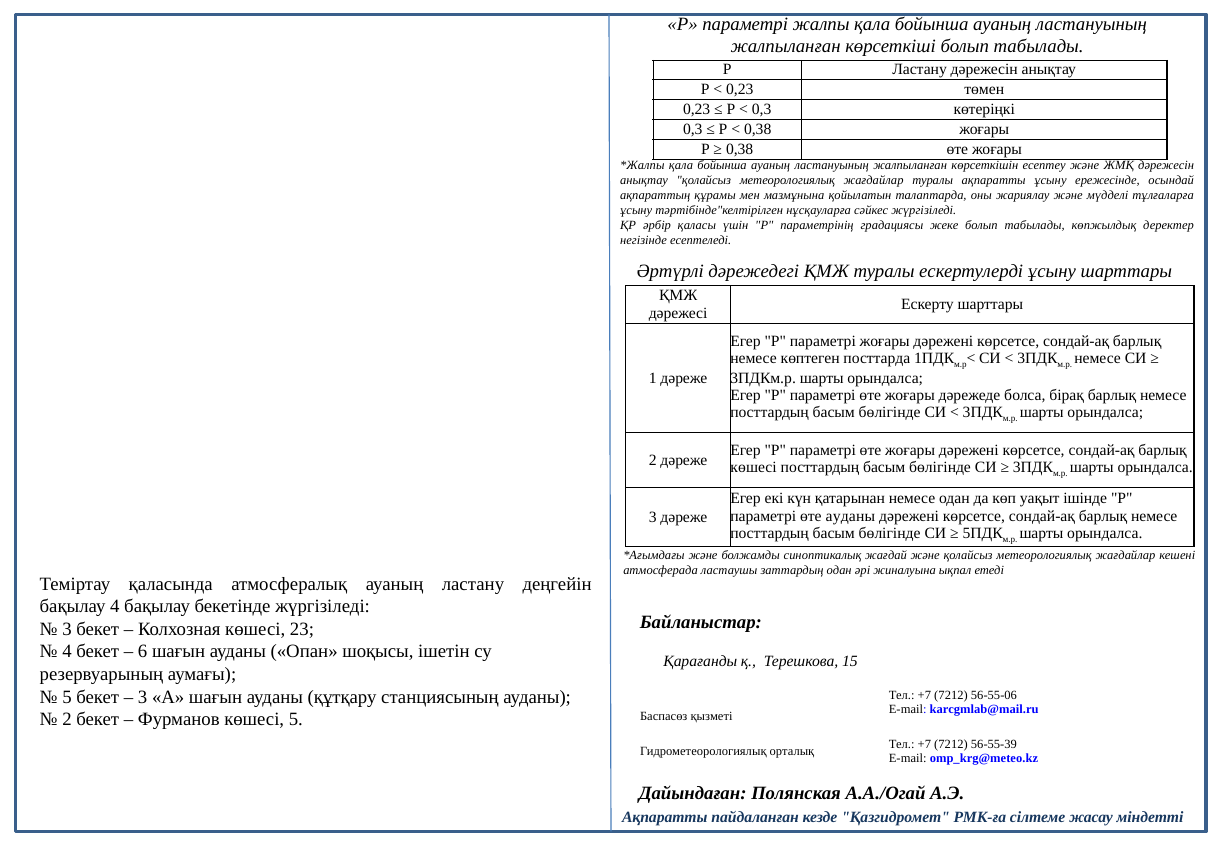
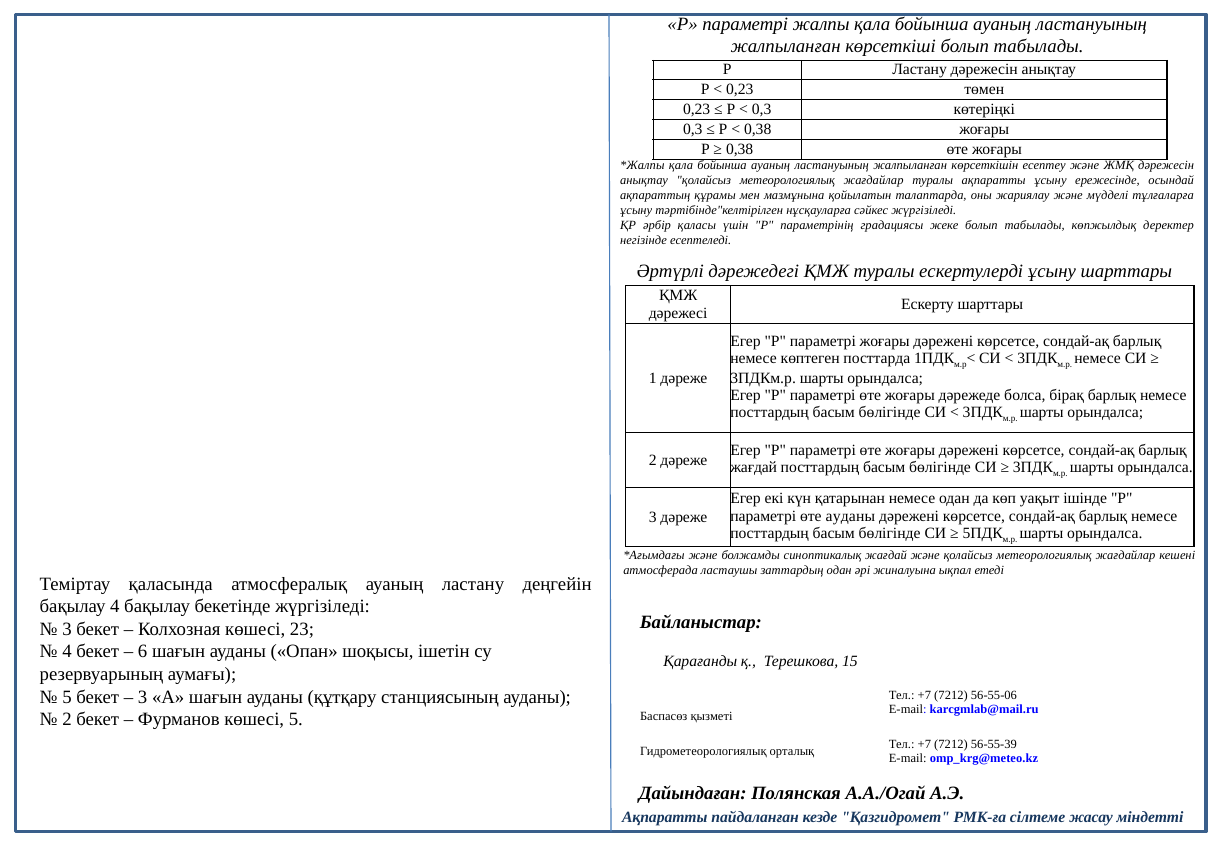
көшесі: көшесі -> жағдай (754, 468)
